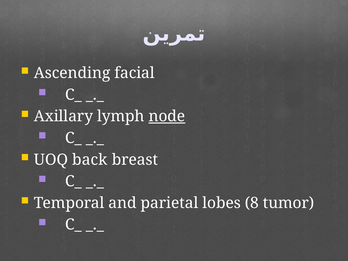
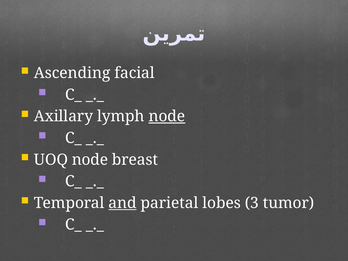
UOQ back: back -> node (90, 160)
and underline: none -> present (123, 203)
8: 8 -> 3 (252, 203)
